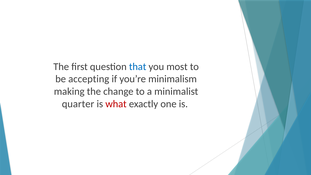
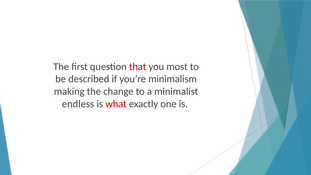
that colour: blue -> red (138, 67)
accepting: accepting -> described (89, 79)
quarter: quarter -> endless (78, 104)
